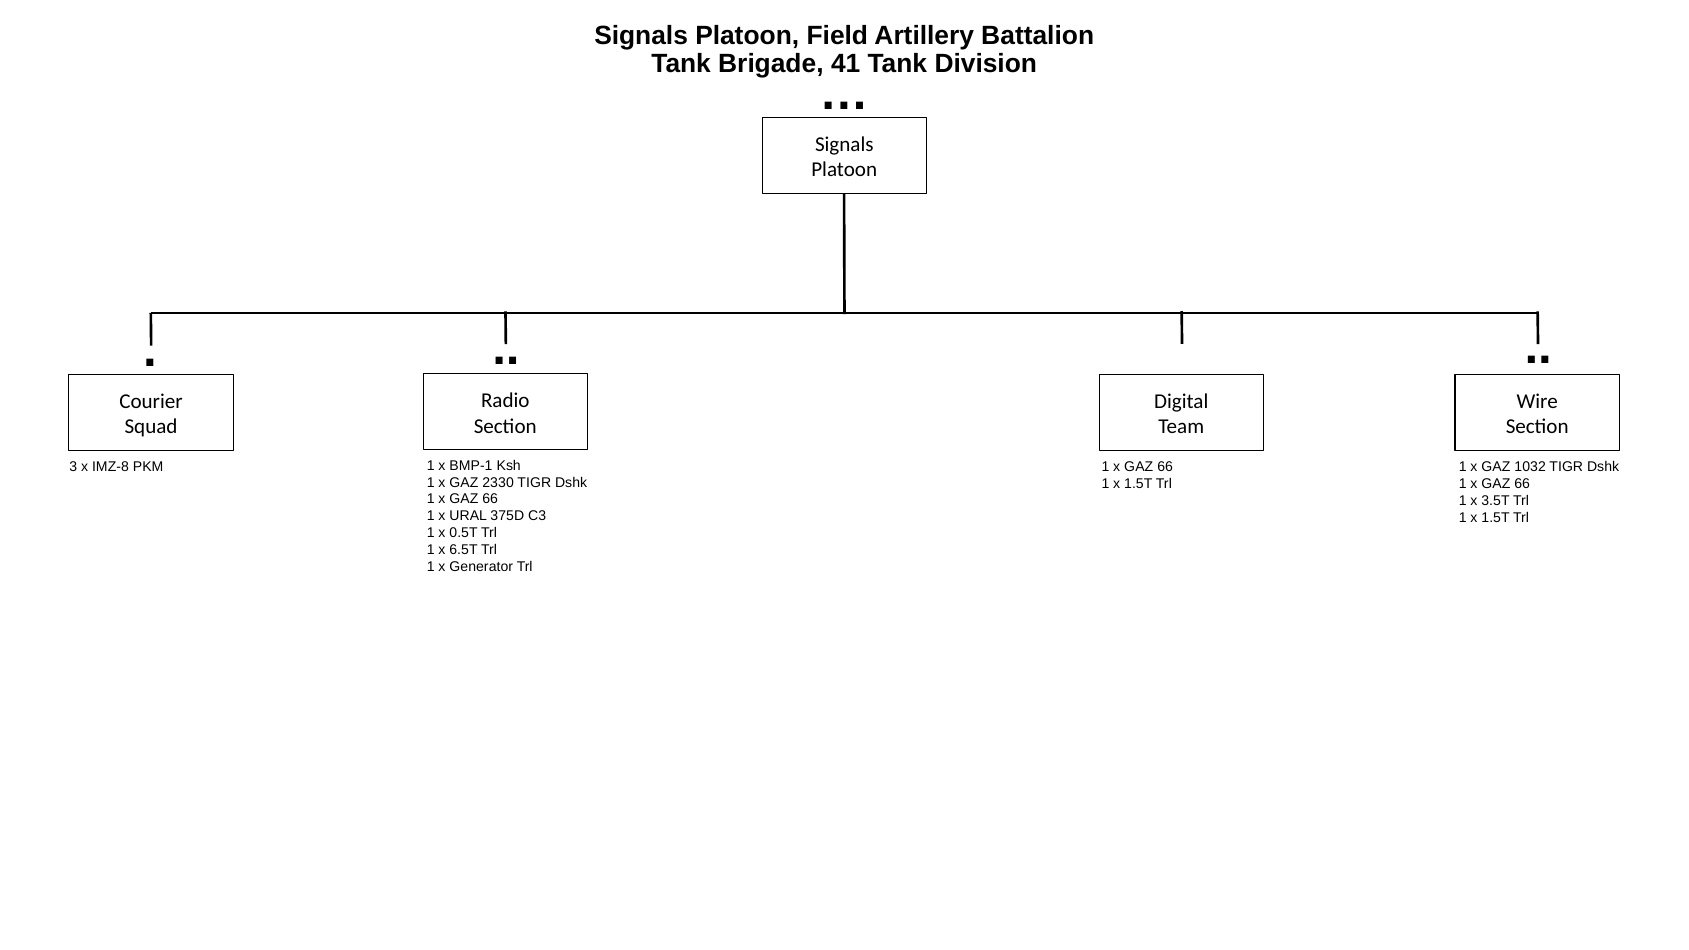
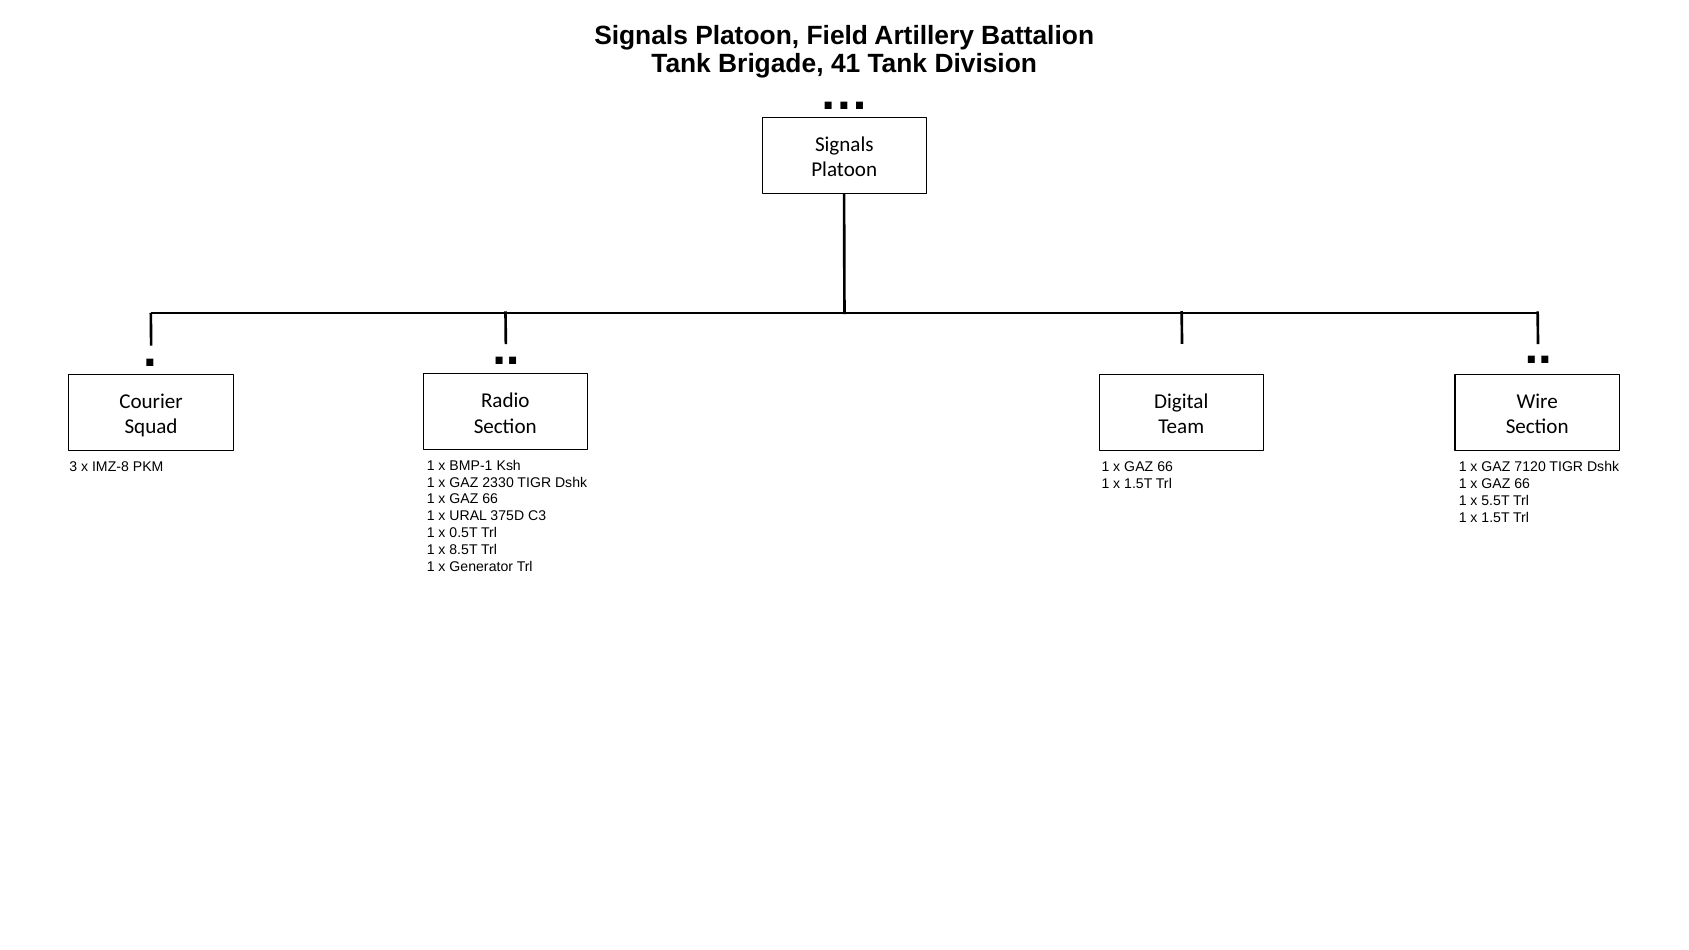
1032: 1032 -> 7120 (1530, 467)
3.5T: 3.5T -> 5.5T (1495, 501)
6.5T: 6.5T -> 8.5T (463, 550)
